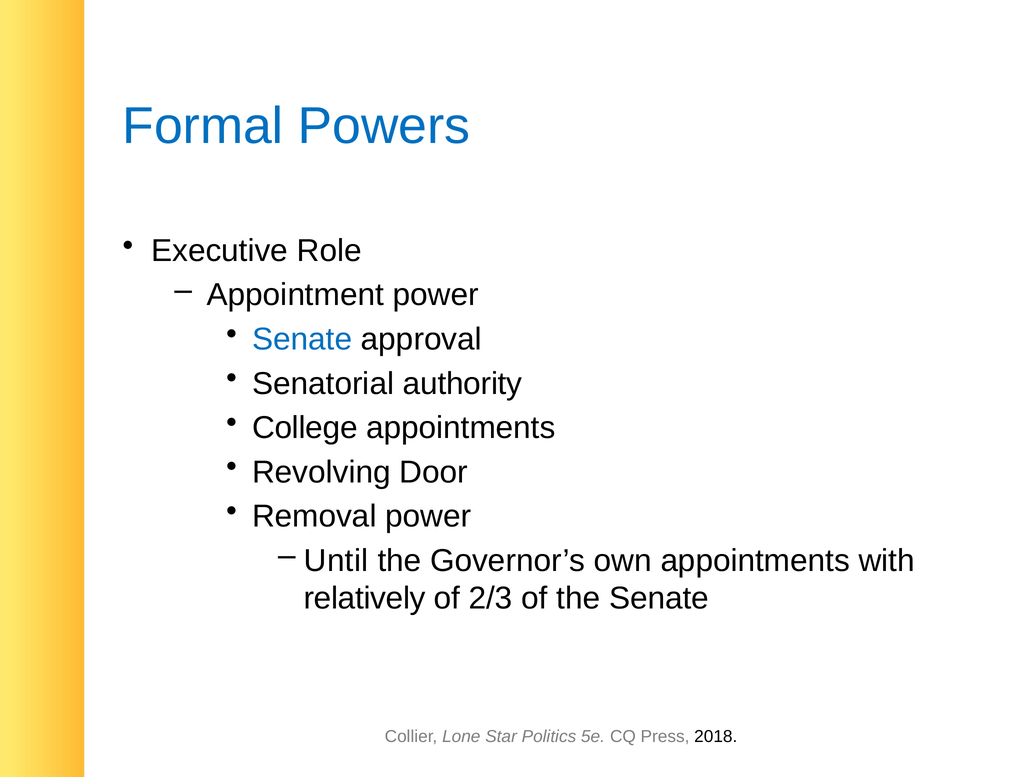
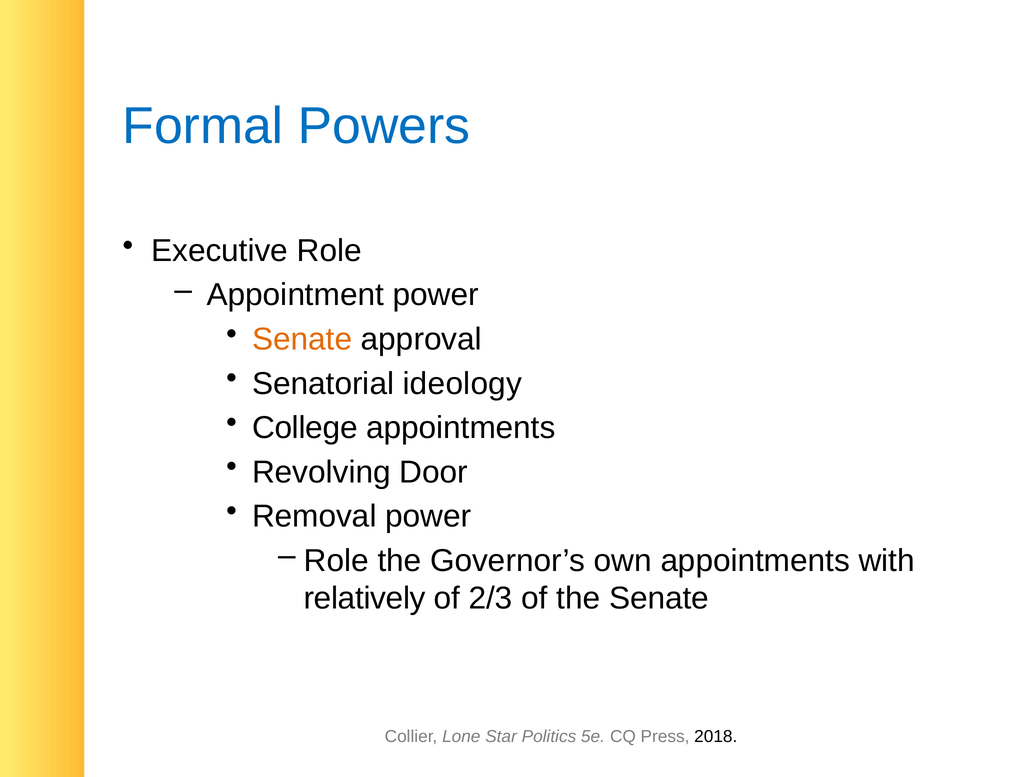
Senate colour: blue -> orange (302, 339)
authority: authority -> ideology (462, 384)
Until: Until -> Role (336, 561)
